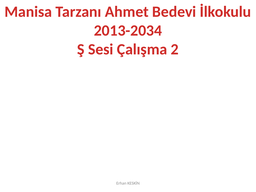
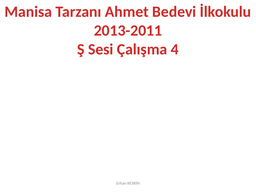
2013-2034: 2013-2034 -> 2013-2011 (128, 31)
2: 2 -> 4 (175, 49)
